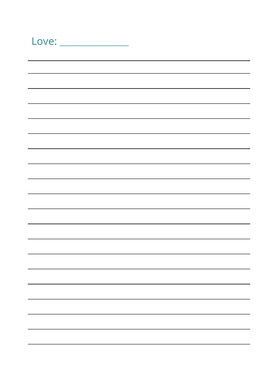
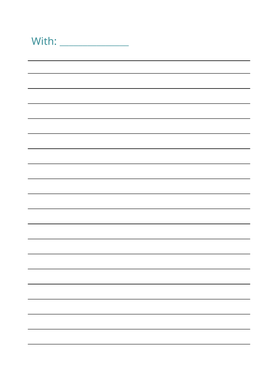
Love: Love -> With (44, 41)
